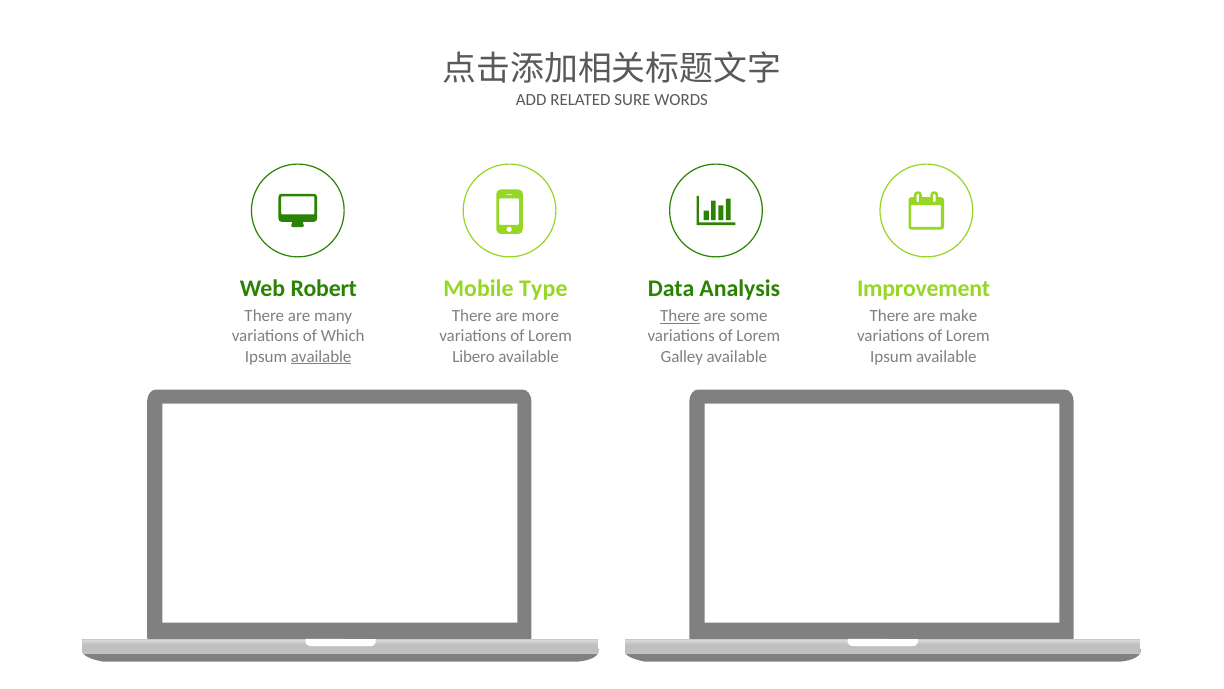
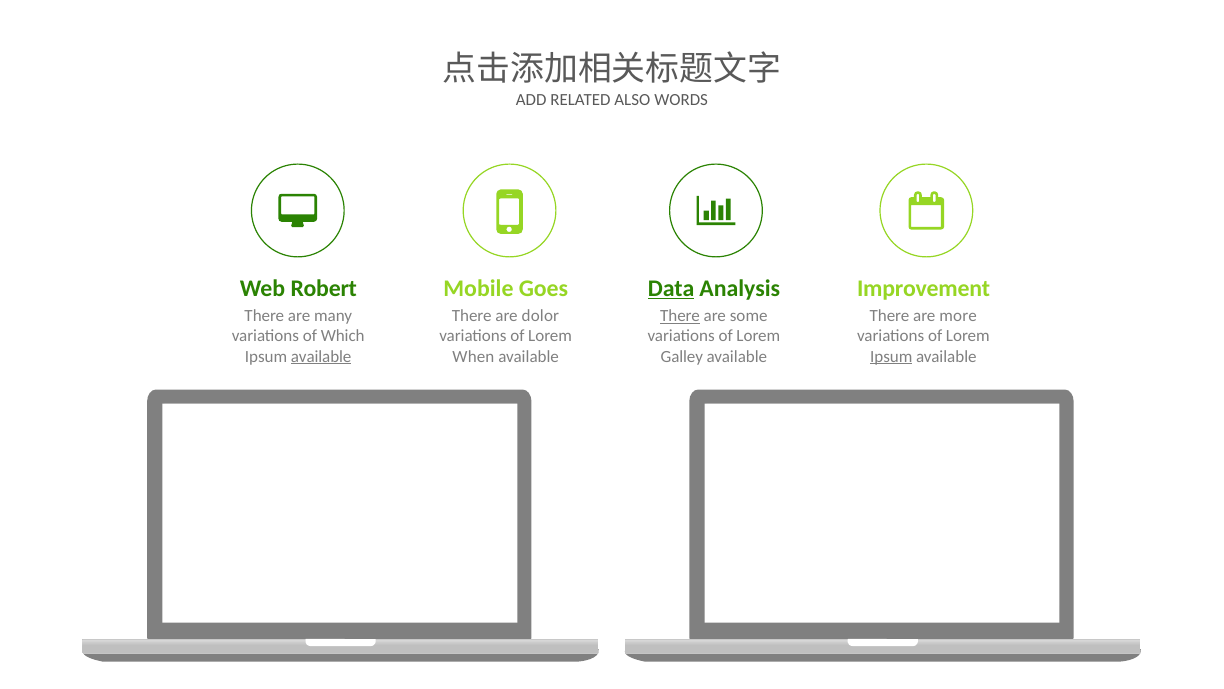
SURE: SURE -> ALSO (632, 100)
Type: Type -> Goes (543, 288)
Data underline: none -> present (671, 288)
more: more -> dolor (540, 316)
make: make -> more (958, 316)
Libero: Libero -> When (473, 356)
Ipsum underline: none -> present (891, 356)
